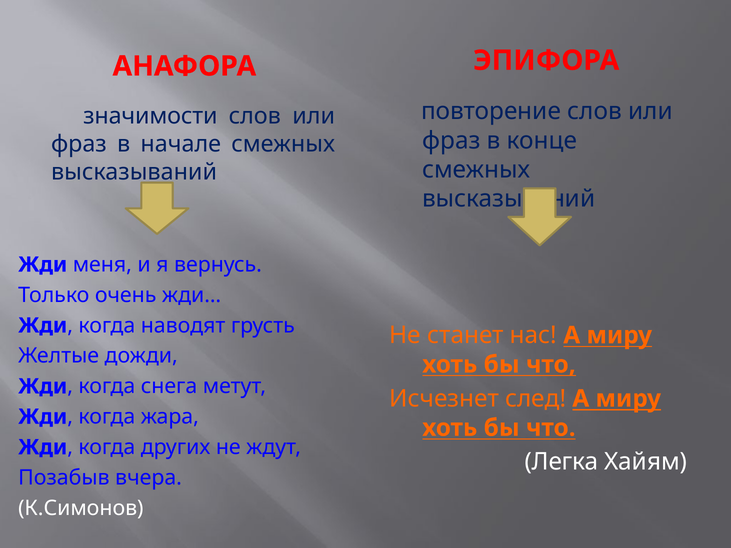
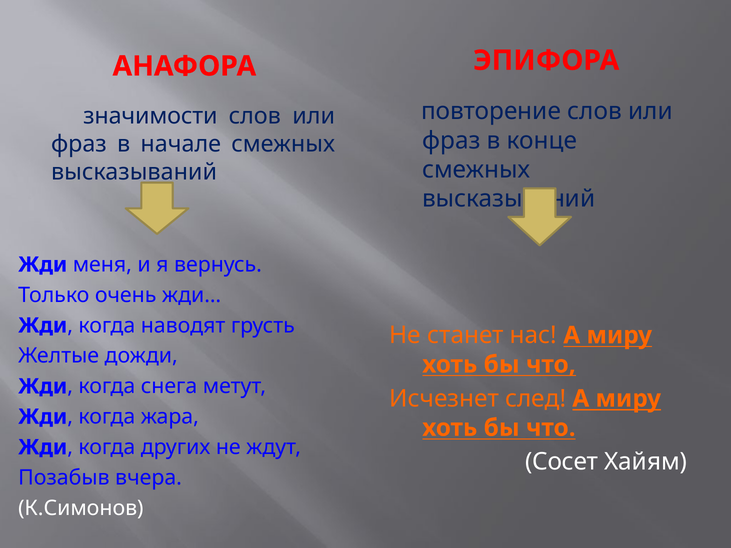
Легка: Легка -> Сосет (562, 462)
